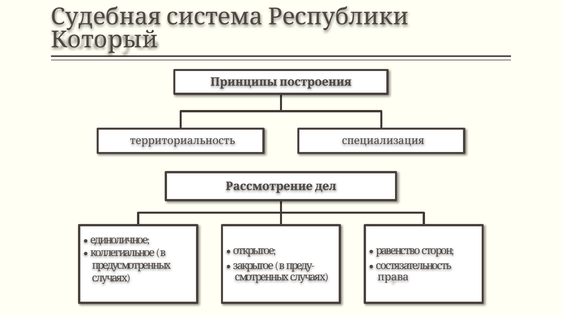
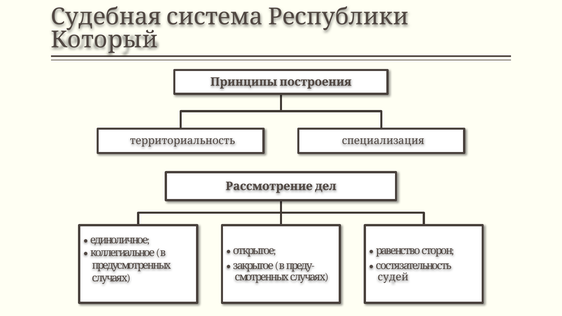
права: права -> судей (393, 277)
